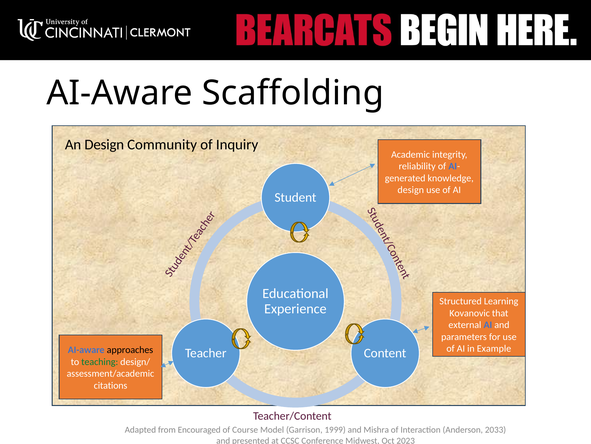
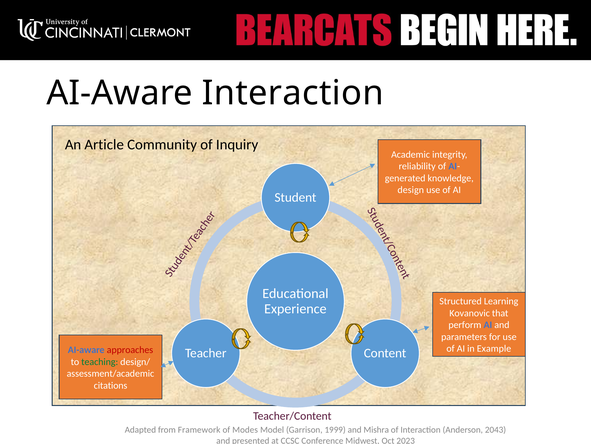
AI-Aware Scaffolding: Scaffolding -> Interaction (293, 93)
An Design: Design -> Article (104, 144)
external: external -> perform (465, 324)
approaches colour: black -> red (130, 349)
Encouraged: Encouraged -> Framework (199, 429)
Course: Course -> Modes (245, 429)
2033: 2033 -> 2043 (496, 429)
